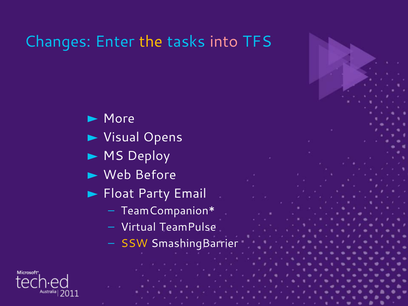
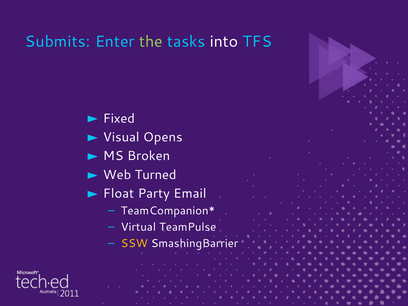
Changes: Changes -> Submits (58, 41)
the colour: yellow -> light green (151, 41)
into colour: pink -> white (224, 41)
More: More -> Fixed (119, 118)
Deploy: Deploy -> Broken (149, 156)
Before: Before -> Turned (156, 175)
